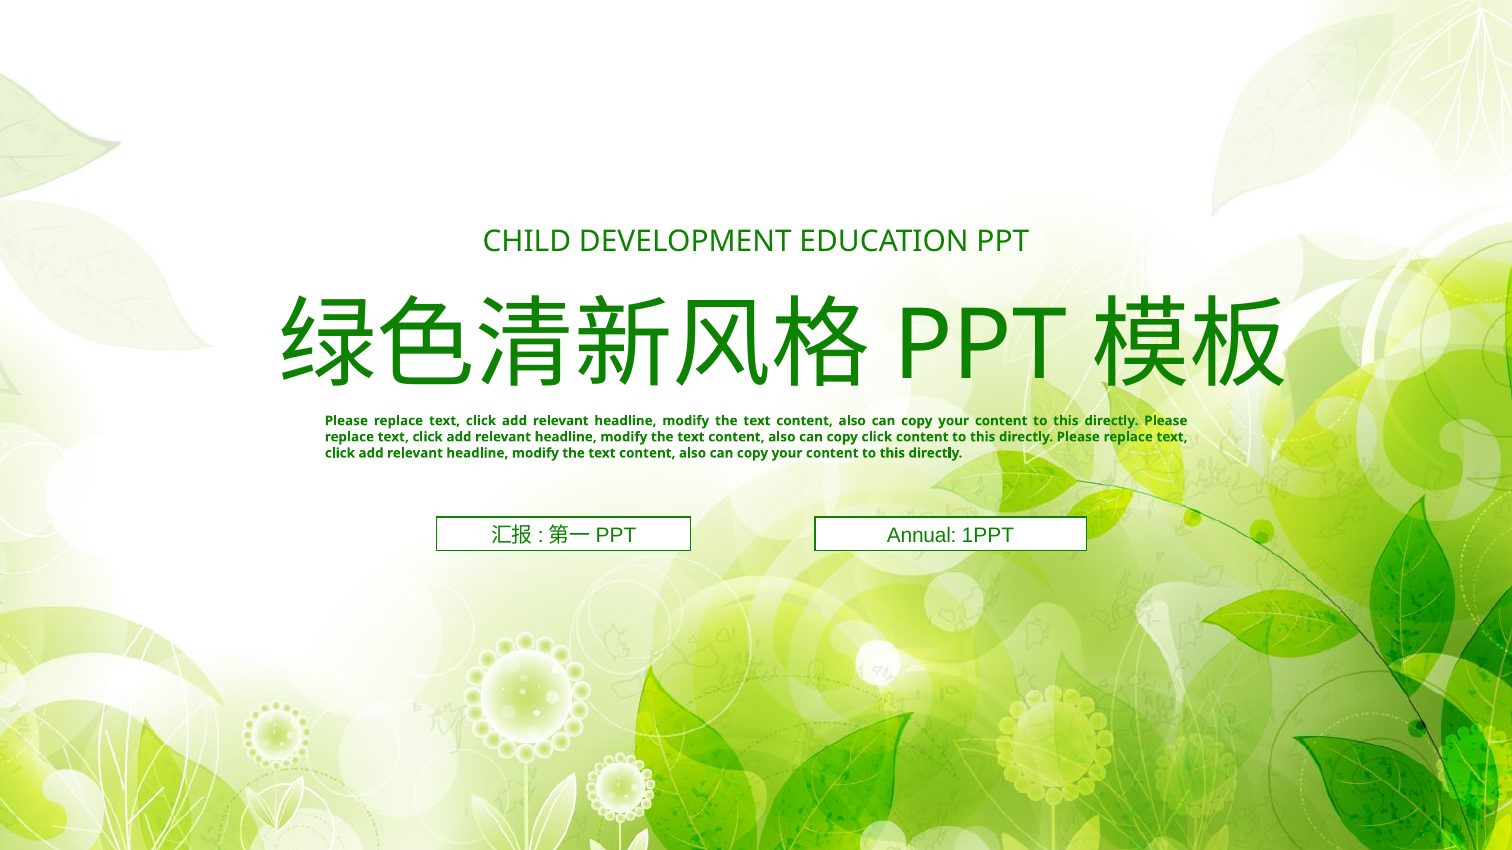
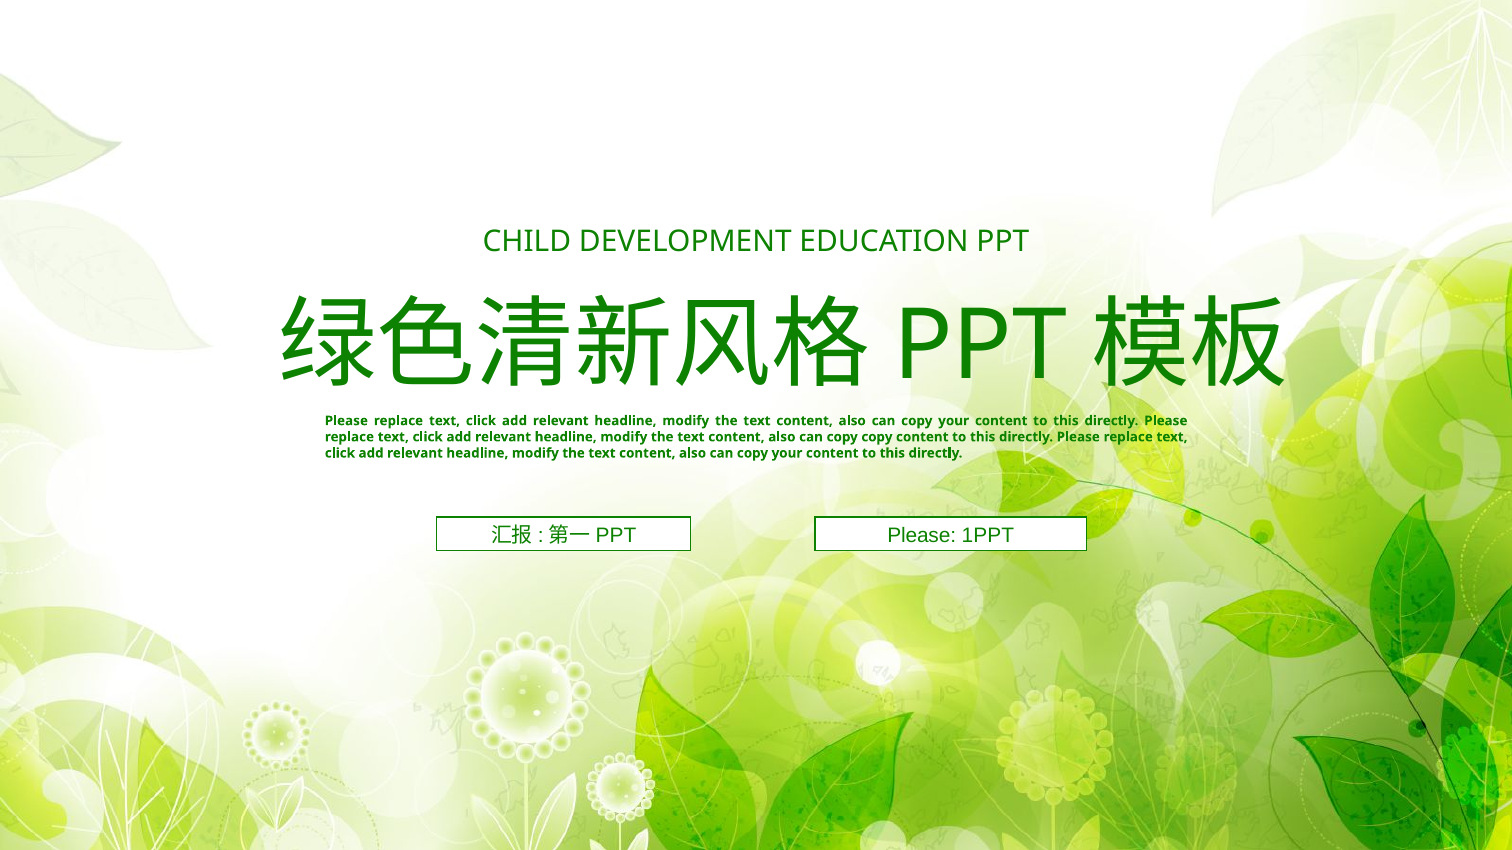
copy click: click -> copy (877, 437)
Annual: Annual -> Please (922, 536)
